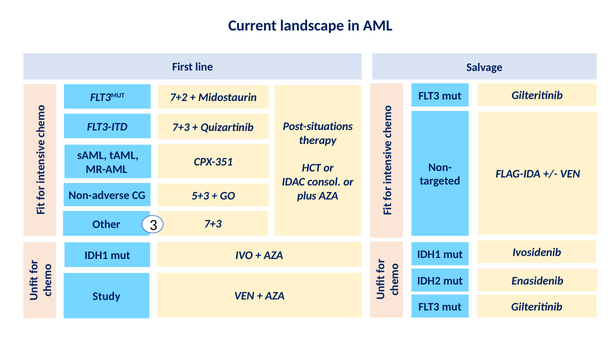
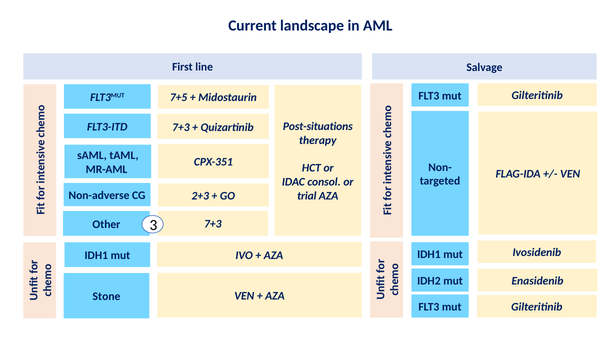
7+2: 7+2 -> 7+5 (179, 97)
5+3: 5+3 -> 2+3 (200, 196)
plus: plus -> trial (307, 196)
Study: Study -> Stone (107, 296)
